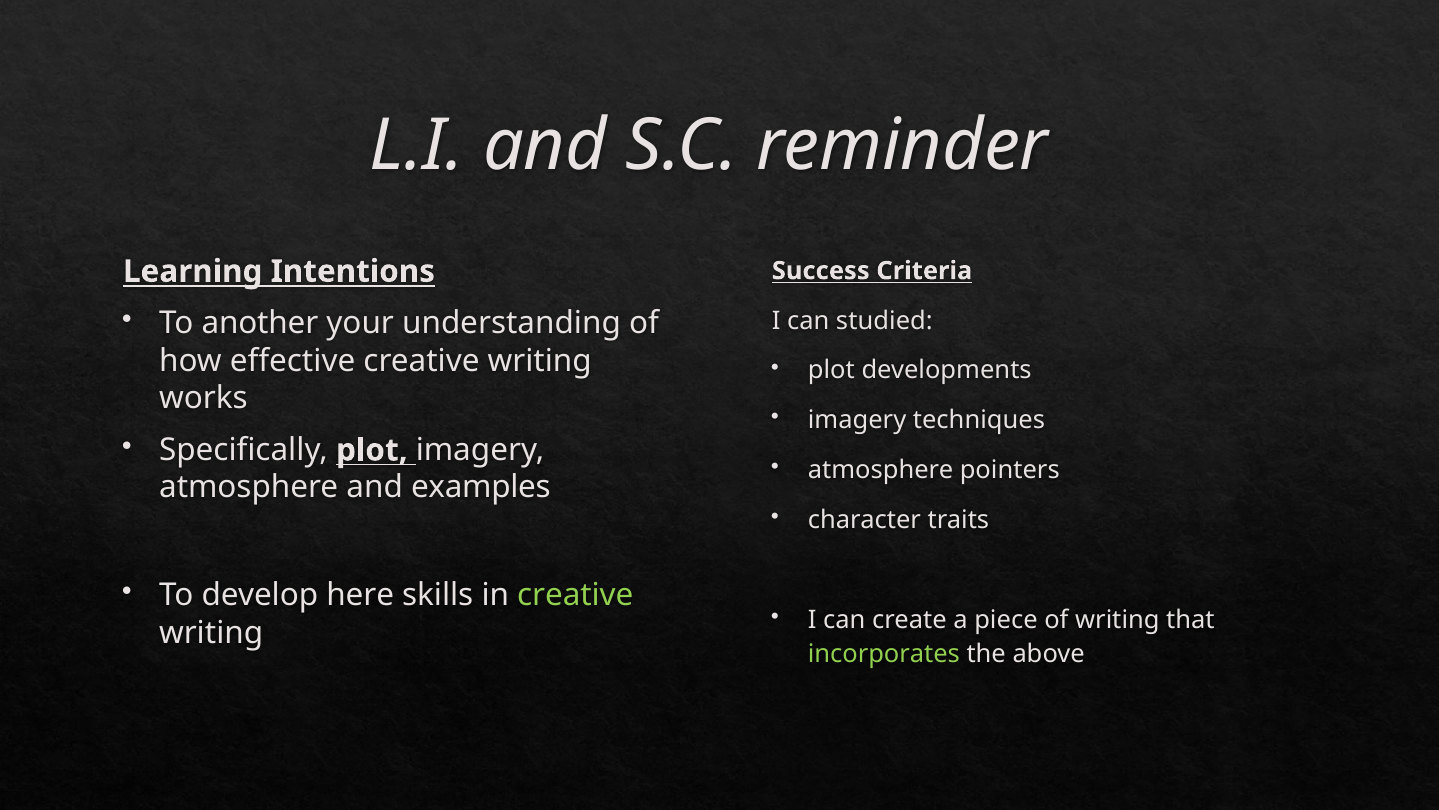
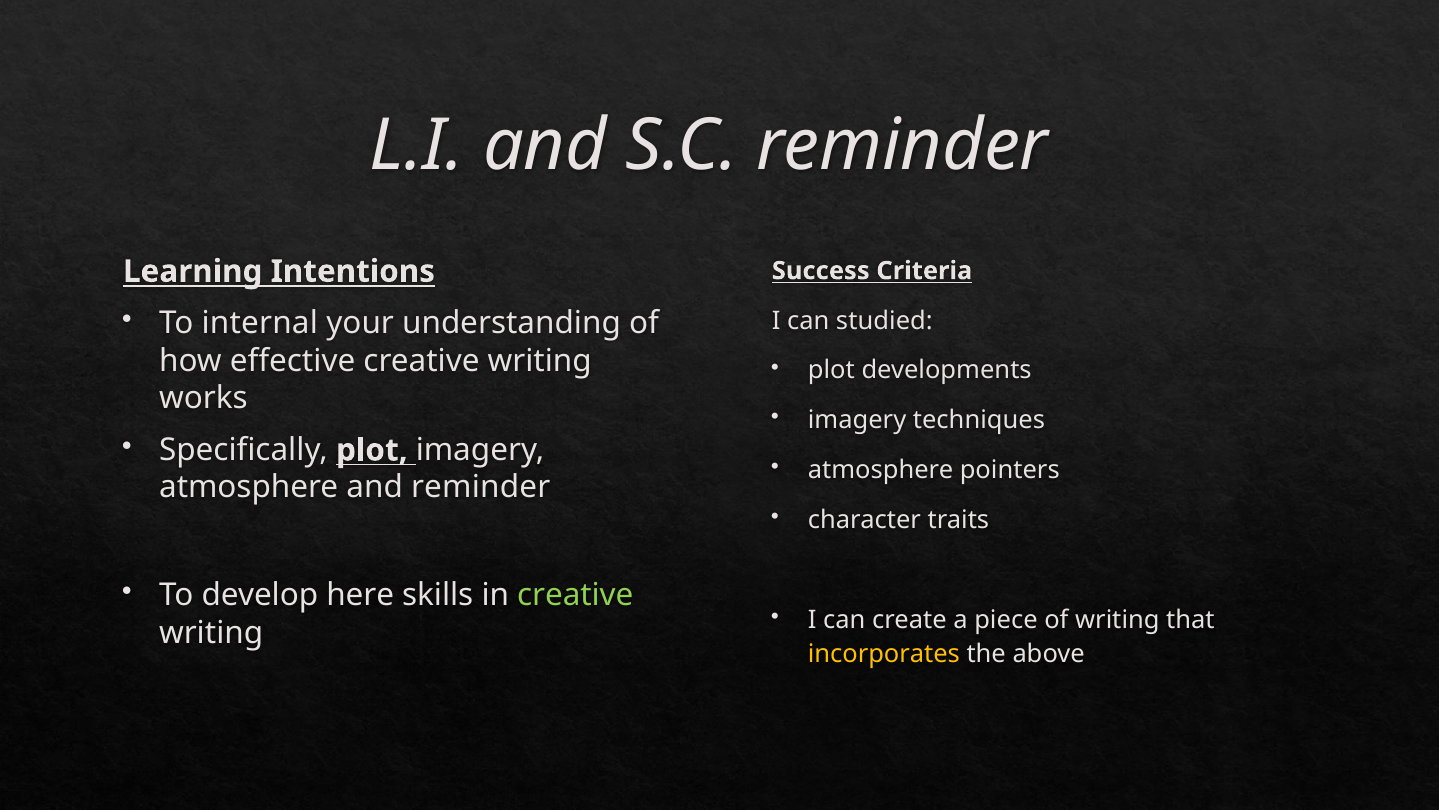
another: another -> internal (260, 323)
and examples: examples -> reminder (481, 487)
incorporates colour: light green -> yellow (884, 653)
